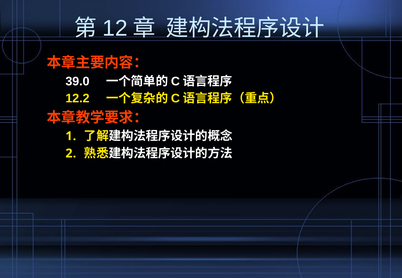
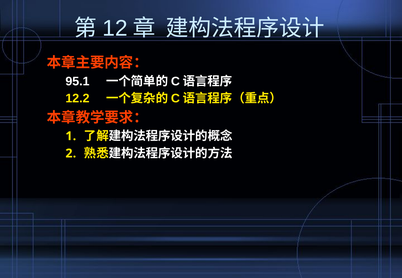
39.0: 39.0 -> 95.1 (77, 81)
